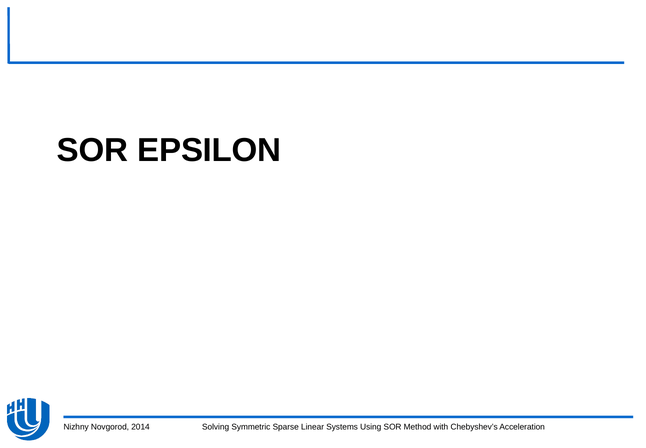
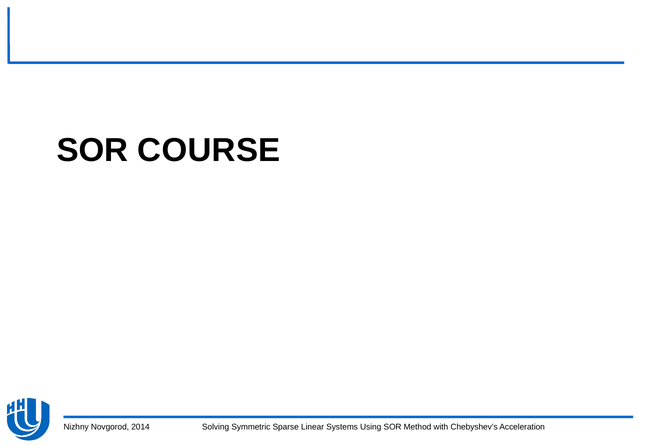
EPSILON: EPSILON -> COURSE (209, 150)
